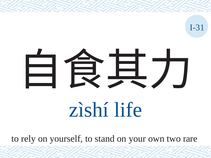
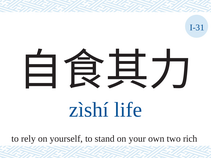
rare: rare -> rich (190, 139)
